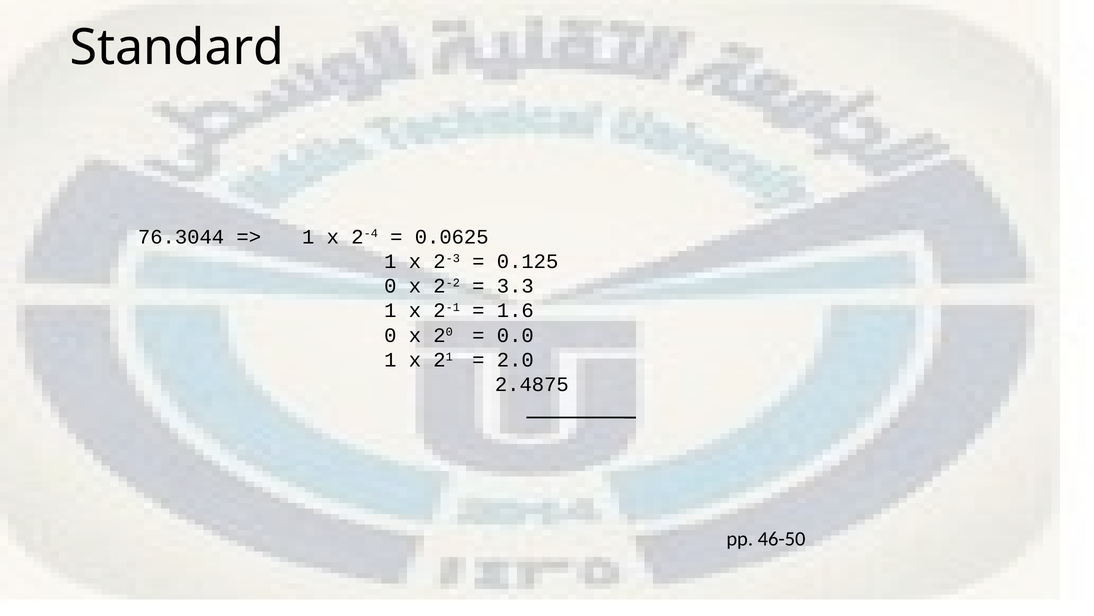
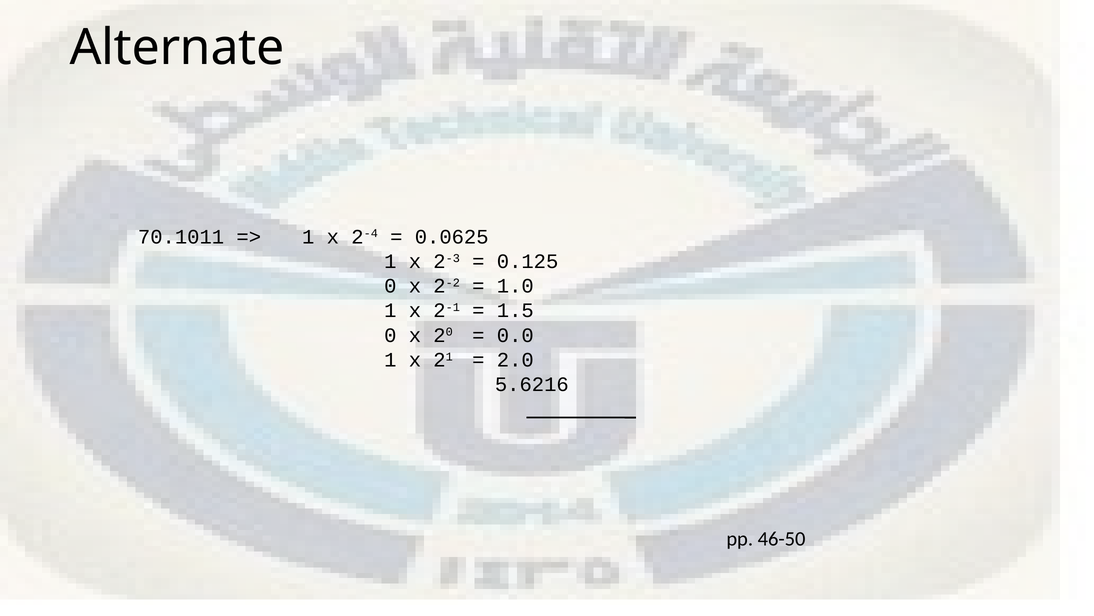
Standard: Standard -> Alternate (177, 48)
76.3044: 76.3044 -> 70.1011 (181, 237)
3.3: 3.3 -> 1.0 (515, 286)
1.6: 1.6 -> 1.5 (515, 310)
2.4875: 2.4875 -> 5.6216 (532, 384)
